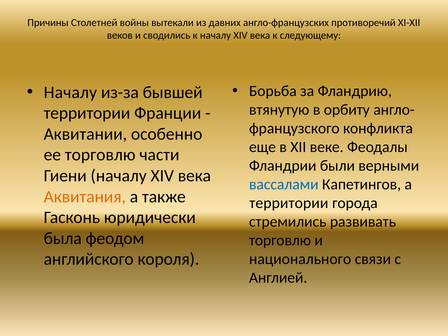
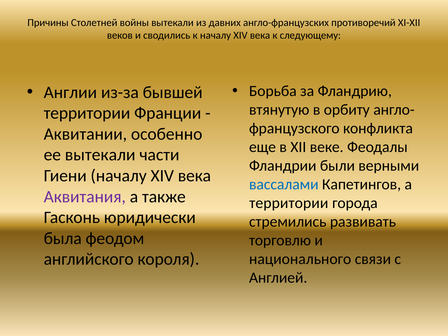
Началу: Началу -> Англии (70, 92)
ее торговлю: торговлю -> вытекали (100, 155)
Аквитания colour: orange -> purple (85, 197)
